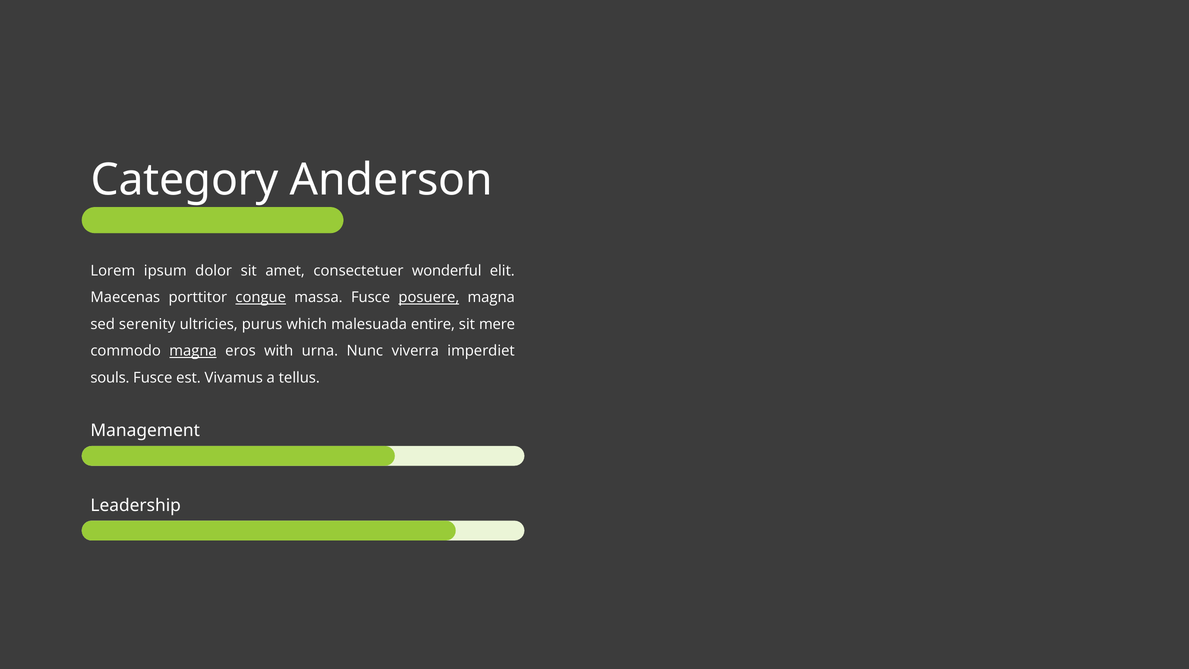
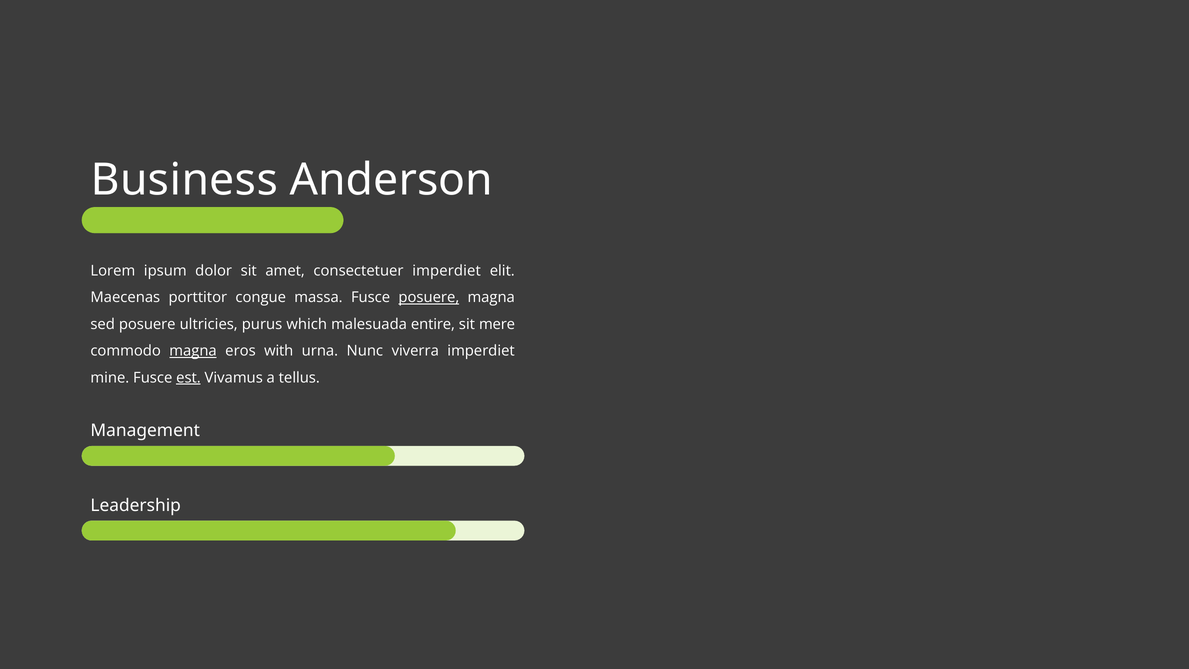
Category: Category -> Business (184, 180)
consectetuer wonderful: wonderful -> imperdiet (447, 271)
congue underline: present -> none (261, 297)
sed serenity: serenity -> posuere (147, 324)
souls: souls -> mine (110, 378)
est underline: none -> present (189, 378)
